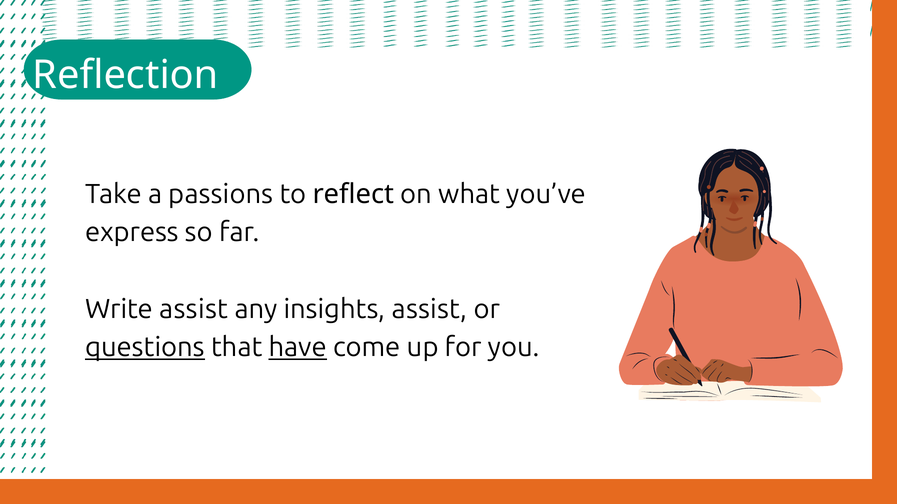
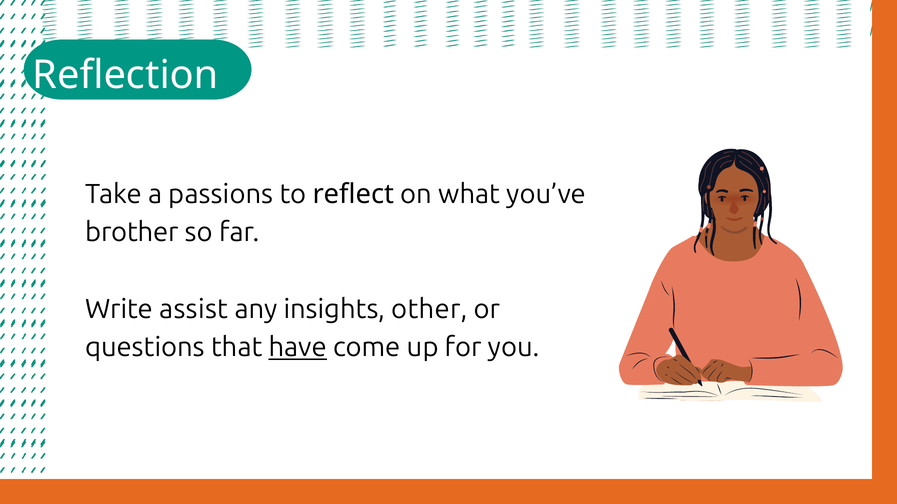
express: express -> brother (132, 233)
insights assist: assist -> other (429, 309)
questions underline: present -> none (145, 348)
